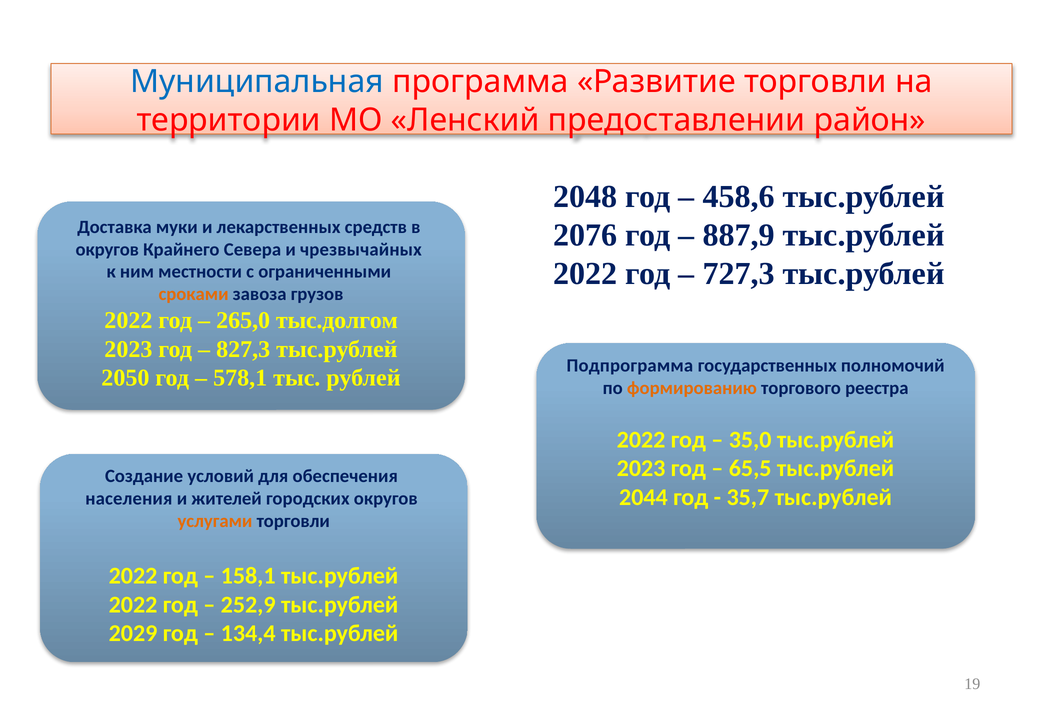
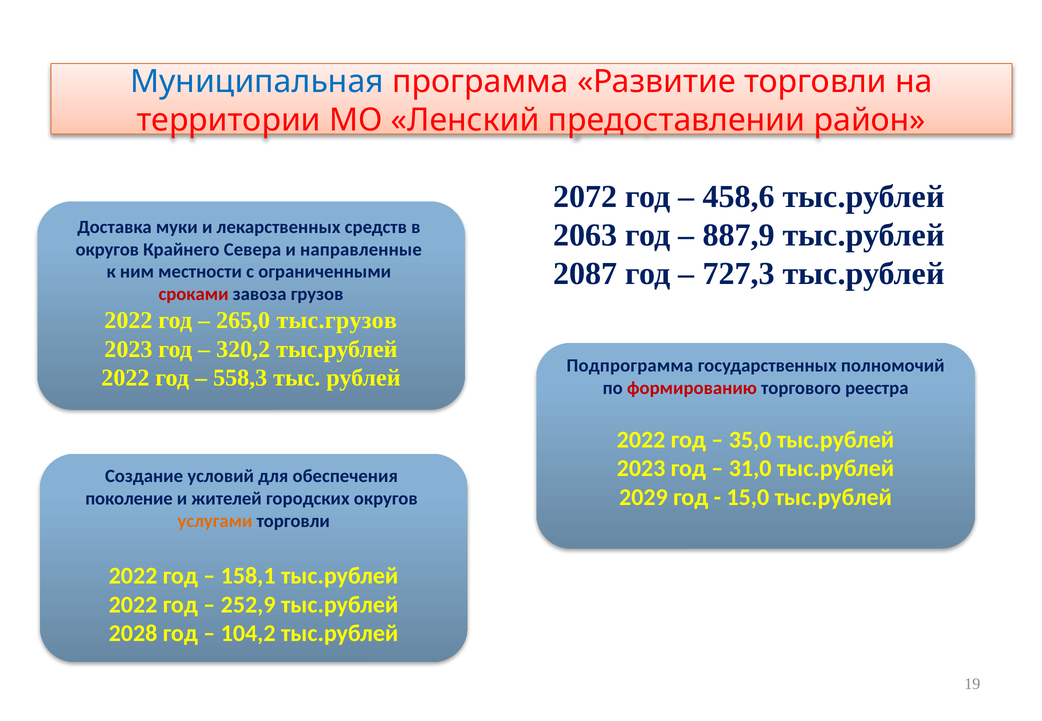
2048: 2048 -> 2072 (585, 197)
2076: 2076 -> 2063 (585, 235)
чрезвычайных: чрезвычайных -> направленные (361, 249)
2022: 2022 -> 2087 (585, 274)
сроками colour: orange -> red (194, 294)
тыс.долгом: тыс.долгом -> тыс.грузов (337, 320)
827,3: 827,3 -> 320,2 (243, 349)
2050: 2050 -> 2022 (125, 378)
578,1: 578,1 -> 558,3 (240, 378)
формированию colour: orange -> red (692, 388)
65,5: 65,5 -> 31,0 (750, 469)
2044: 2044 -> 2029 (643, 498)
35,7: 35,7 -> 15,0 (748, 498)
населения: населения -> поколение (129, 499)
2029: 2029 -> 2028 (133, 634)
134,4: 134,4 -> 104,2 (248, 634)
